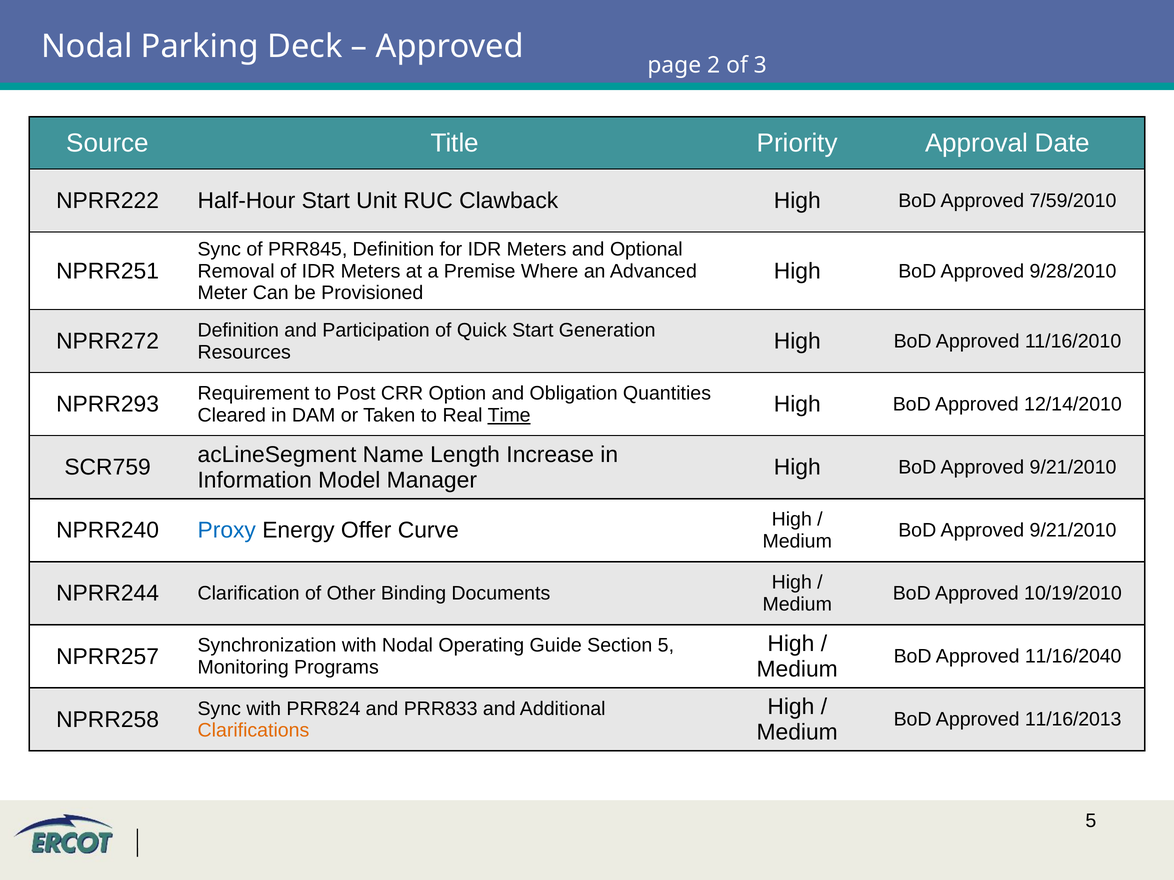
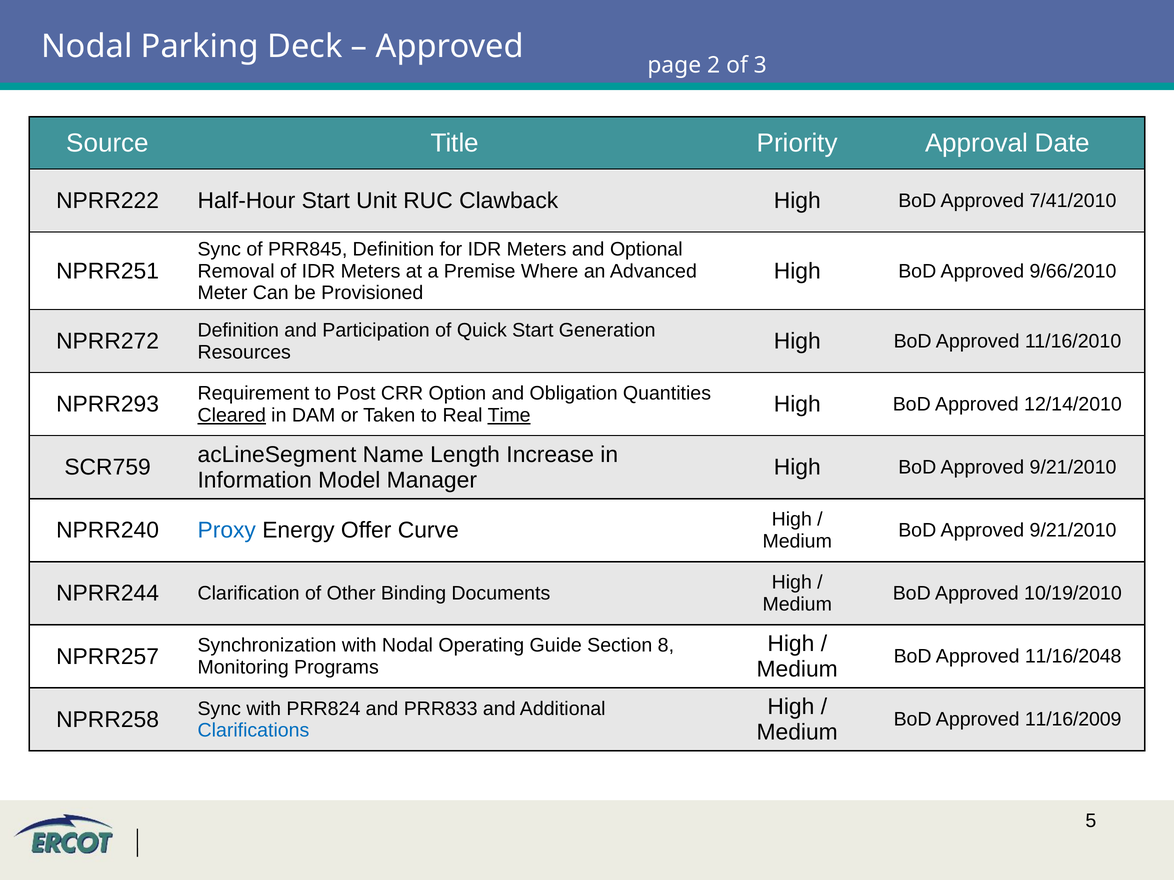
7/59/2010: 7/59/2010 -> 7/41/2010 (1073, 201)
9/28/2010: 9/28/2010 -> 9/66/2010 (1073, 271)
Cleared underline: none -> present (232, 416)
Section 5: 5 -> 8 (666, 646)
11/16/2040: 11/16/2040 -> 11/16/2048 (1073, 657)
11/16/2013: 11/16/2013 -> 11/16/2009 (1073, 720)
Clarifications colour: orange -> blue (253, 731)
